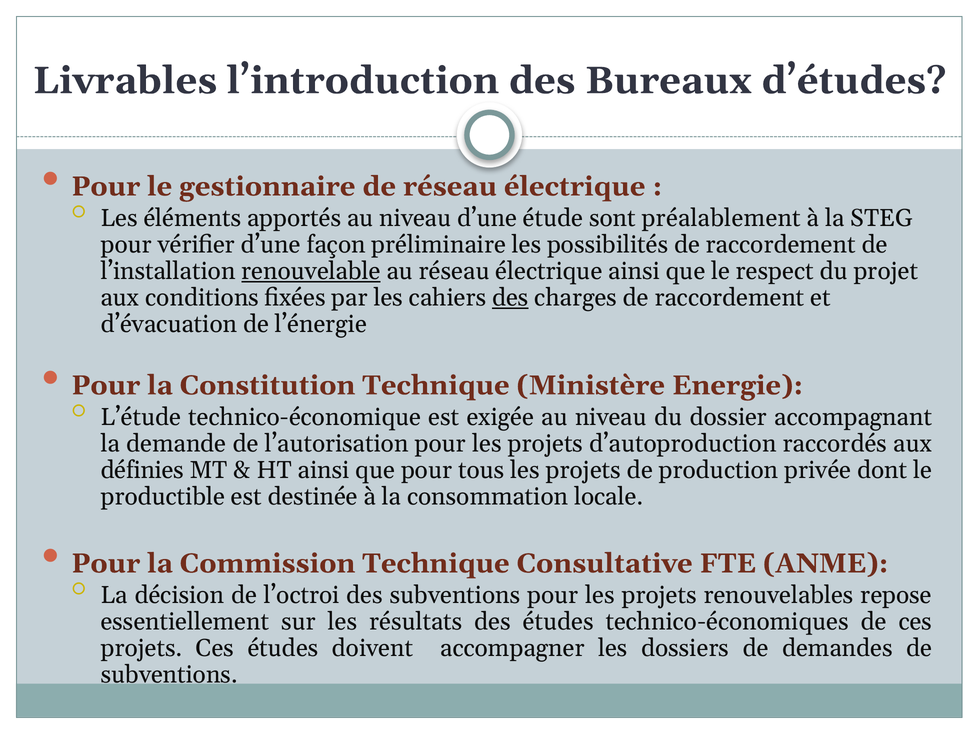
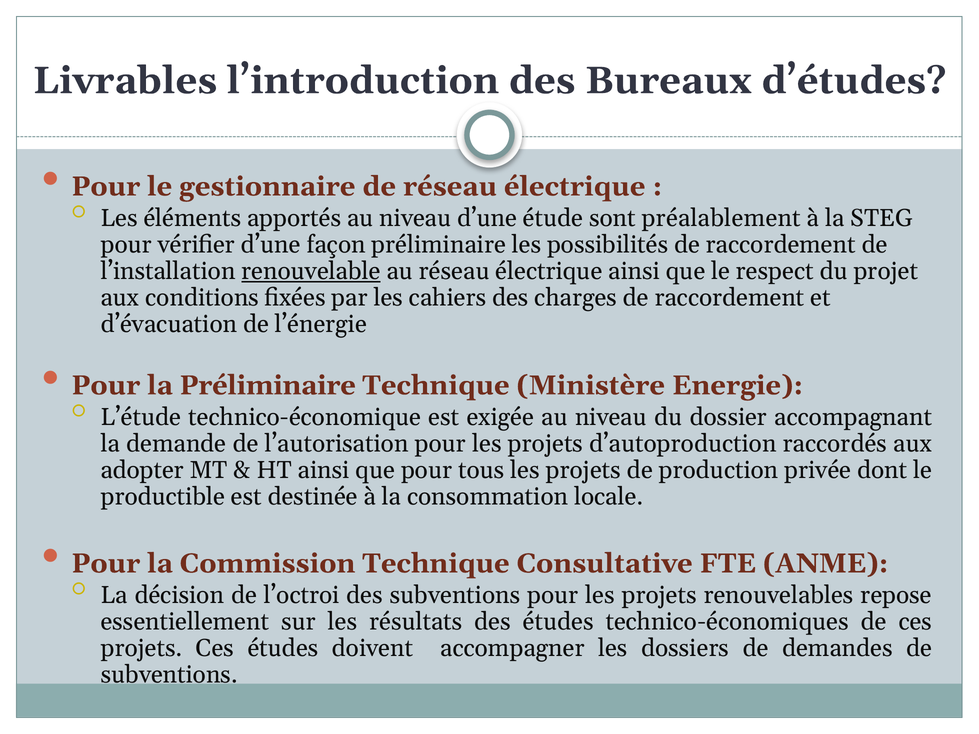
des underline: present -> none (510, 298)
la Constitution: Constitution -> Préliminaire (268, 386)
définies: définies -> adopter (142, 470)
